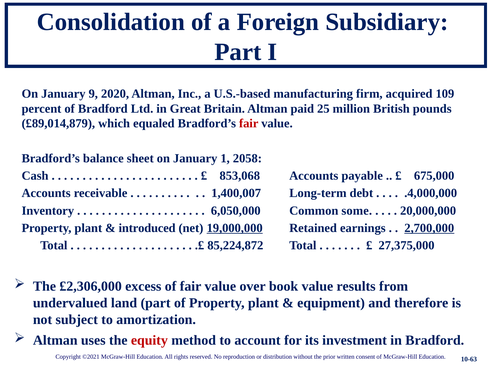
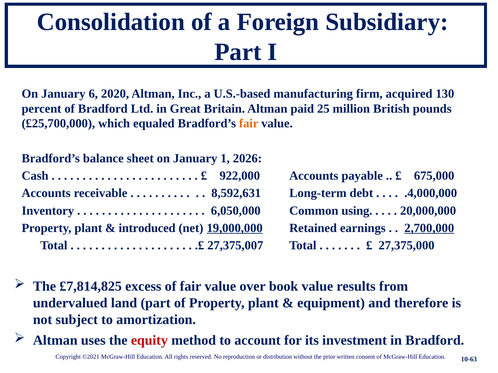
9: 9 -> 6 (93, 94)
109: 109 -> 130 (445, 94)
£89,014,879: £89,014,879 -> £25,700,000 (58, 124)
fair colour: red -> orange (249, 124)
2058: 2058 -> 2026 (247, 159)
853,068: 853,068 -> 922,000 (240, 176)
1,400,007: 1,400,007 -> 8,592,631 (236, 193)
some: some -> using (357, 211)
85,224,872: 85,224,872 -> 27,375,007 (235, 246)
£2,306,000: £2,306,000 -> £7,814,825 (91, 287)
